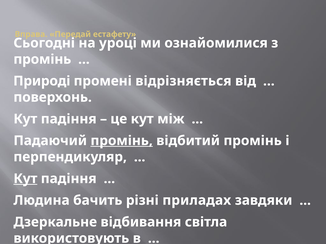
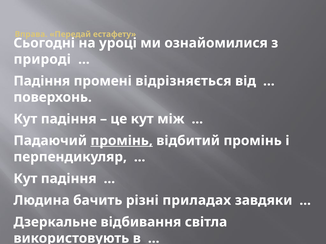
промінь: промінь -> природі (42, 59)
Природі: Природі -> Падіння (42, 81)
Кут underline: present -> none (25, 179)
